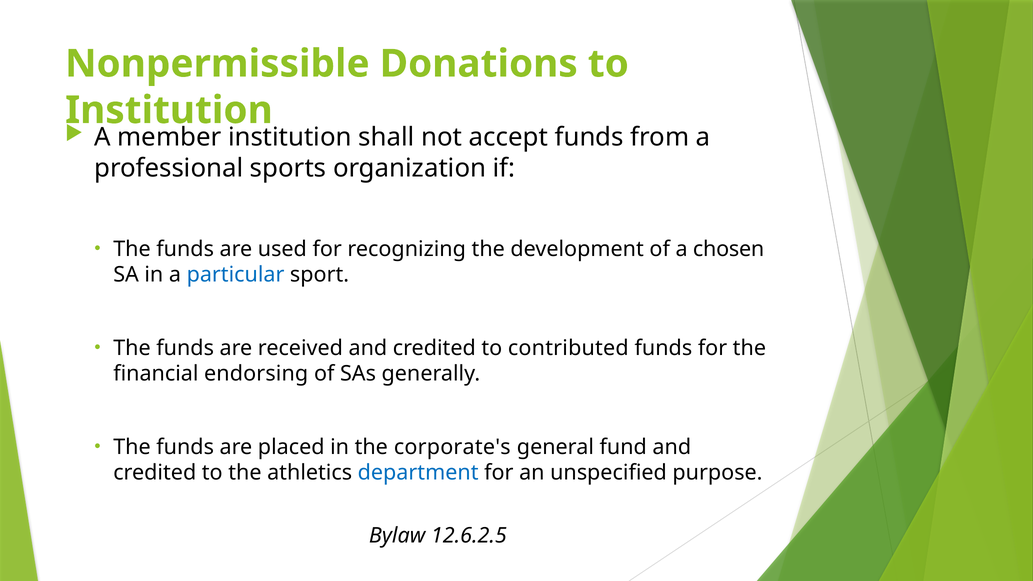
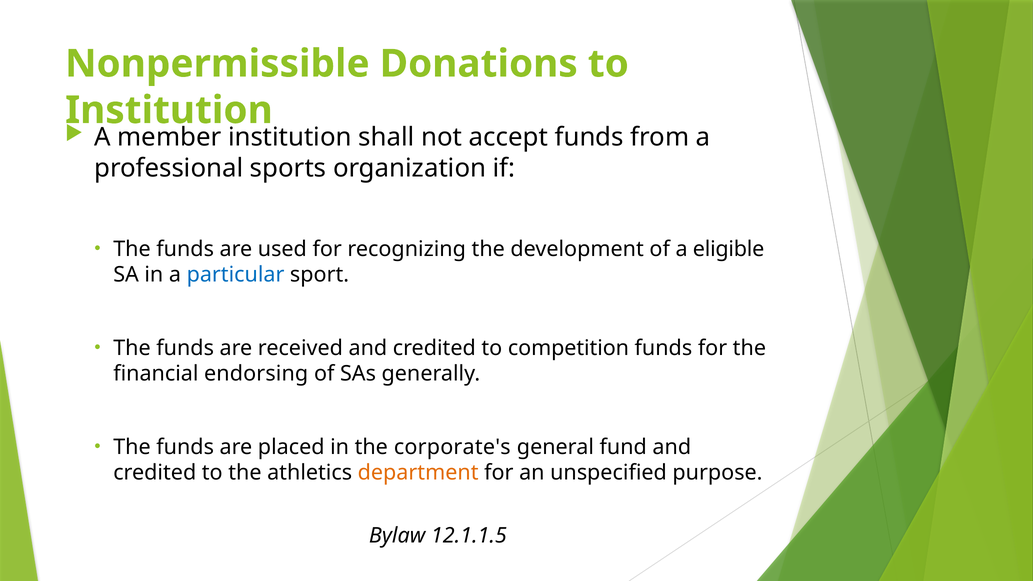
chosen: chosen -> eligible (729, 249)
contributed: contributed -> competition (568, 348)
department colour: blue -> orange (418, 473)
12.6.2.5: 12.6.2.5 -> 12.1.1.5 (469, 536)
